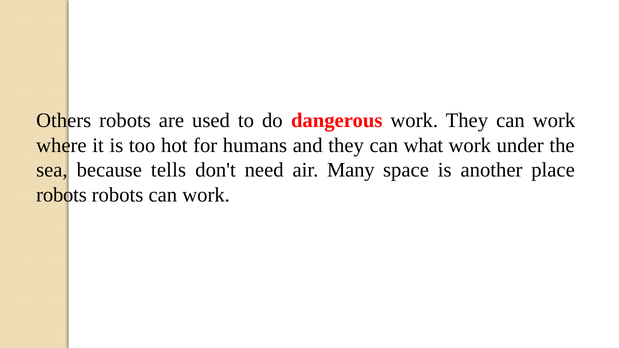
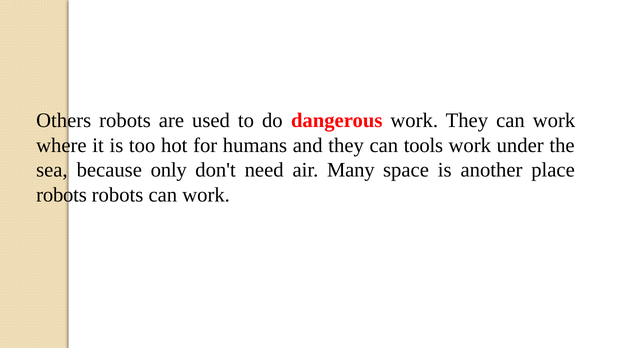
what: what -> tools (423, 145)
tells: tells -> only (169, 170)
